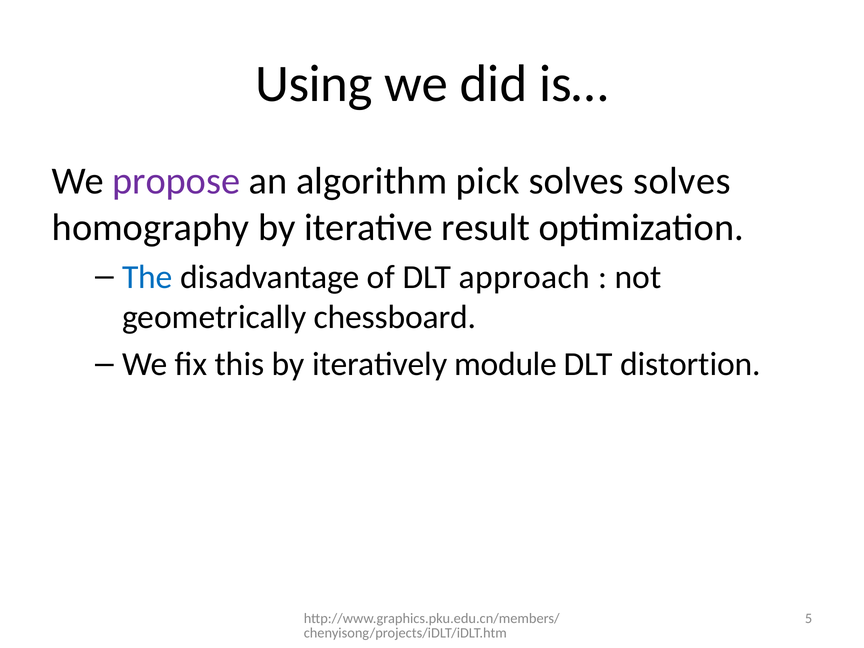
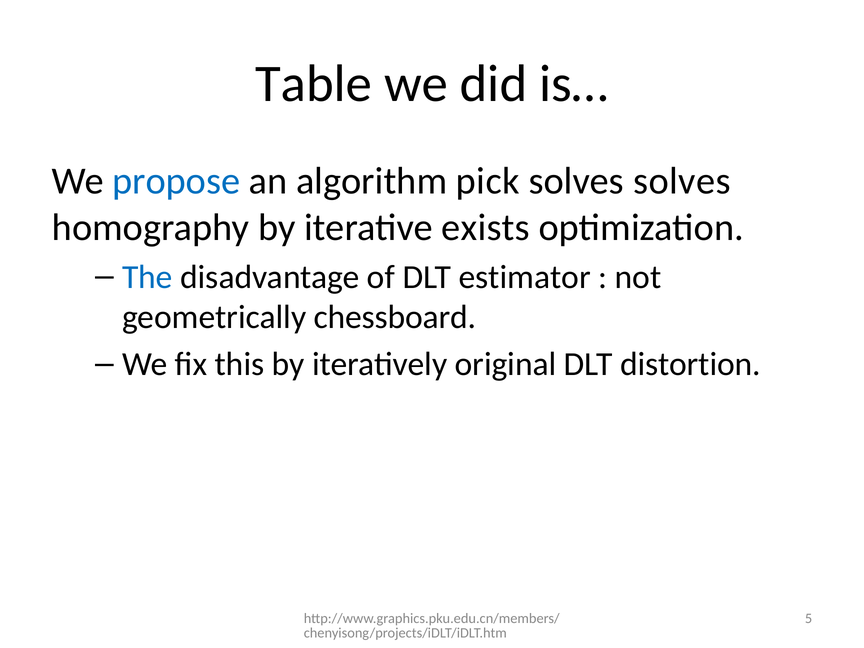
Using: Using -> Table (314, 84)
propose colour: purple -> blue (176, 181)
result: result -> exists (486, 227)
approach: approach -> estimator (525, 277)
module: module -> original (506, 364)
